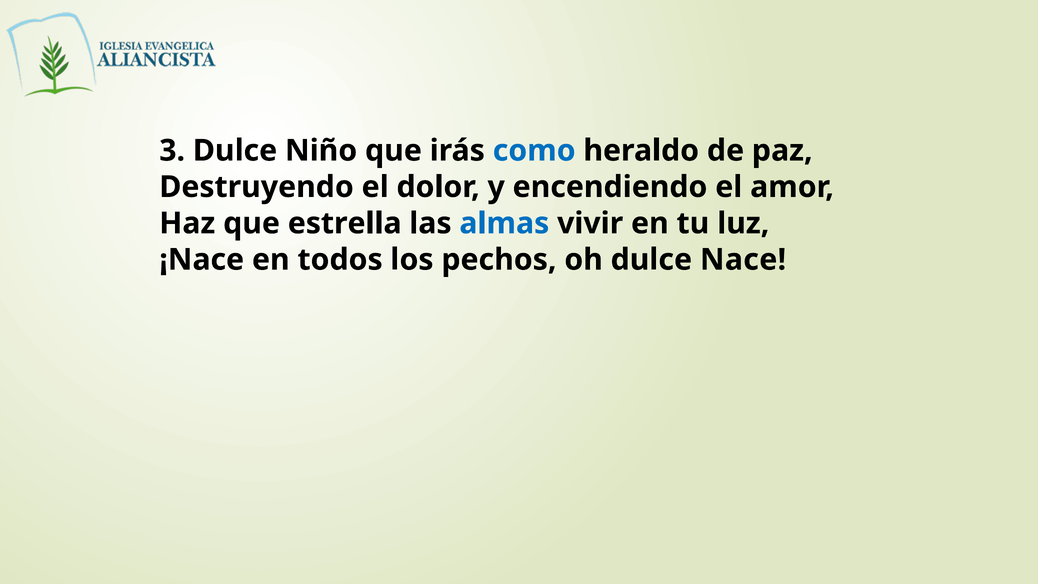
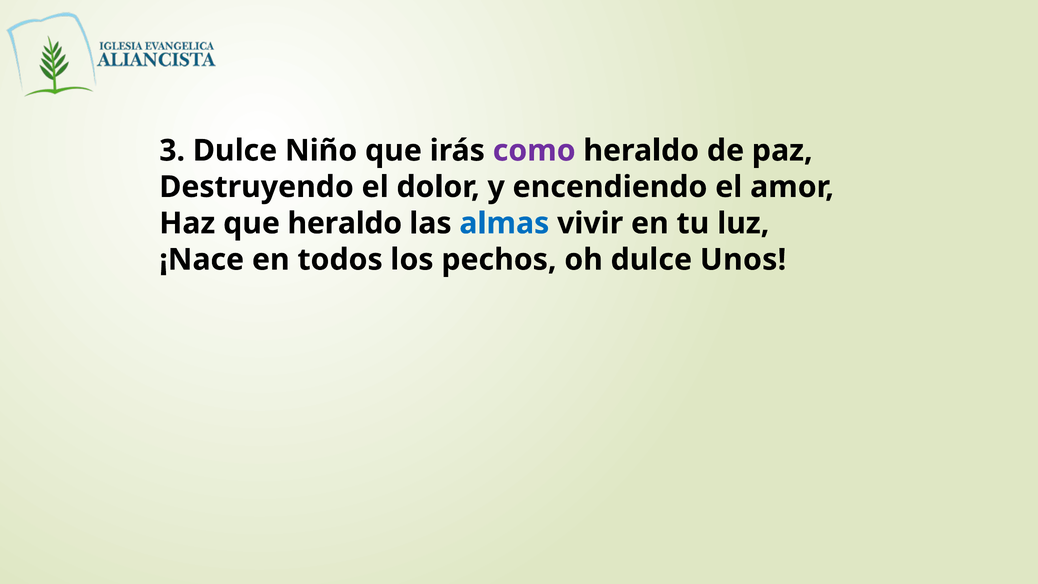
como colour: blue -> purple (534, 151)
que estrella: estrella -> heraldo (345, 223)
Nace: Nace -> Unos (743, 260)
